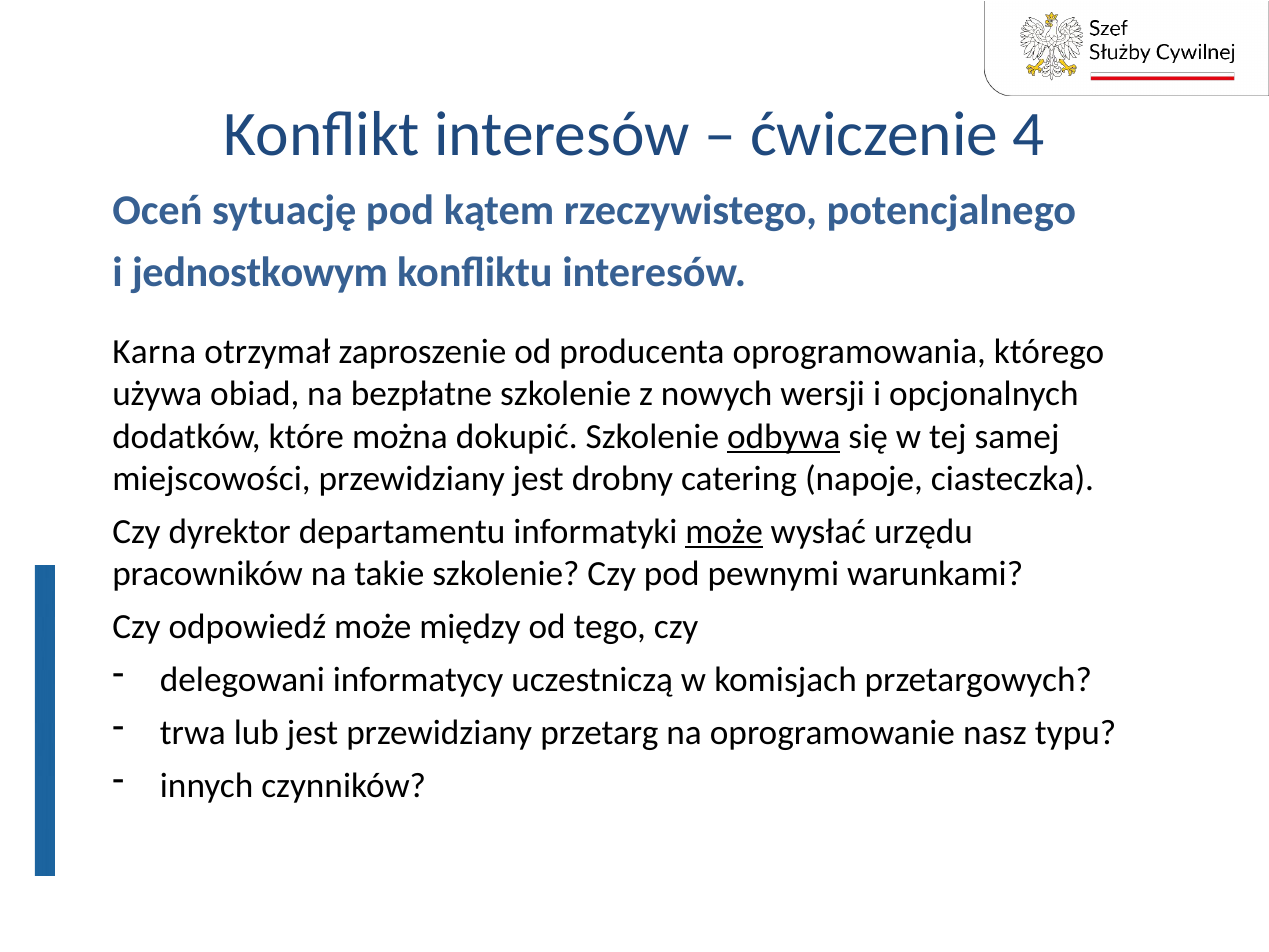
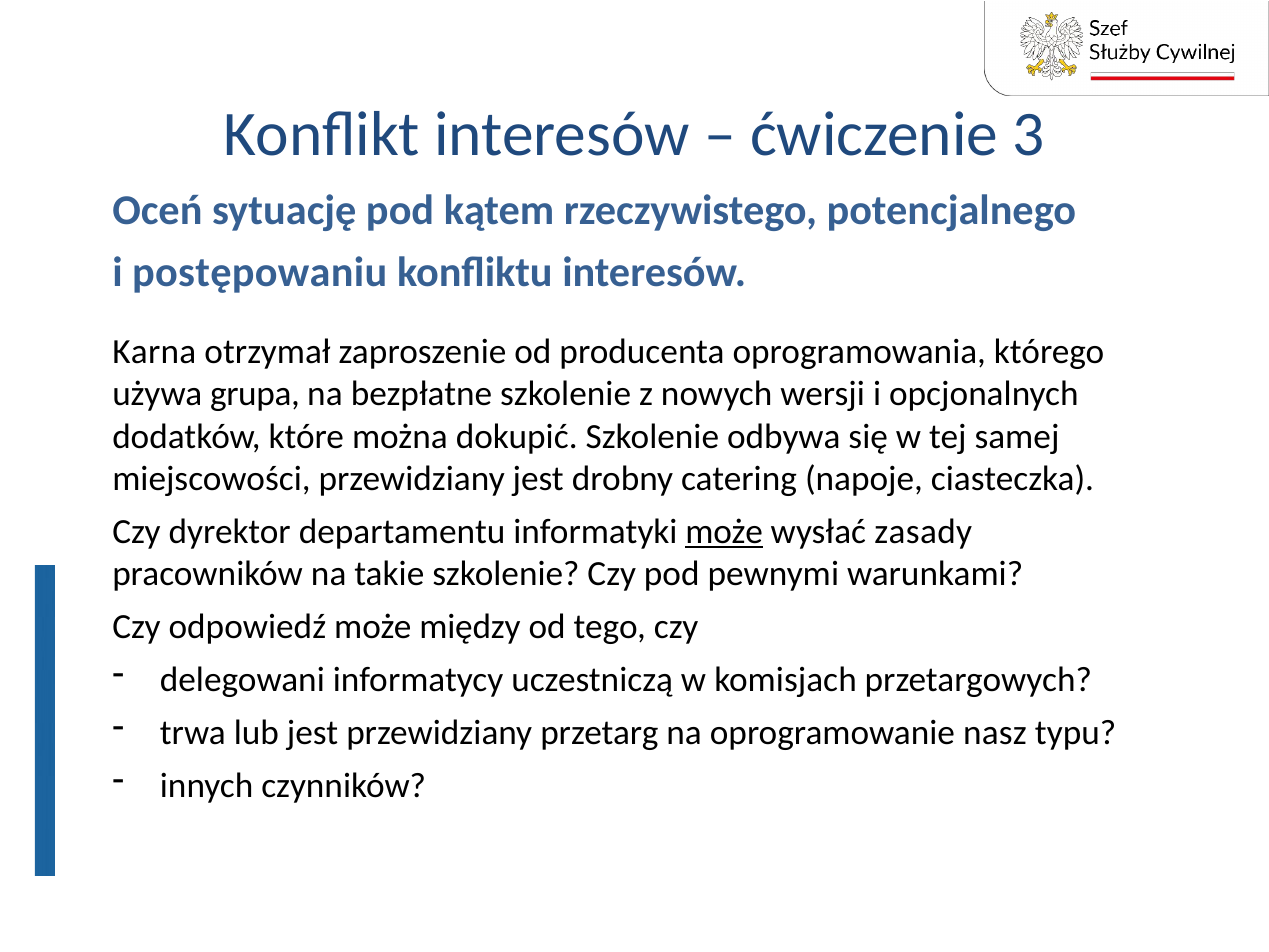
4: 4 -> 3 (1028, 135)
jednostkowym: jednostkowym -> postępowaniu (260, 272)
obiad: obiad -> grupa (255, 394)
odbywa underline: present -> none (784, 437)
urzędu: urzędu -> zasady (923, 532)
